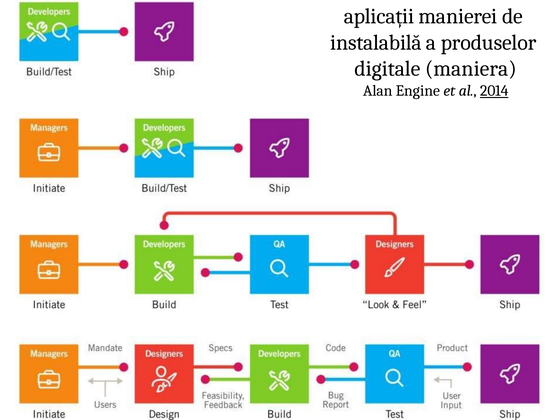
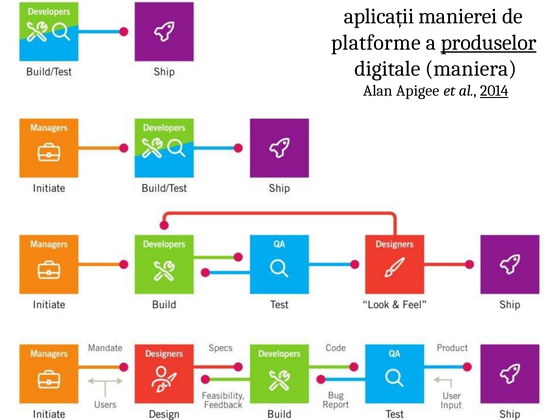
instalabilă: instalabilă -> platforme (376, 43)
produselor underline: none -> present (489, 43)
Engine: Engine -> Apigee (418, 91)
